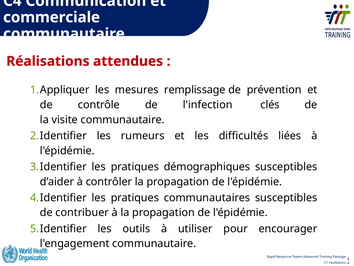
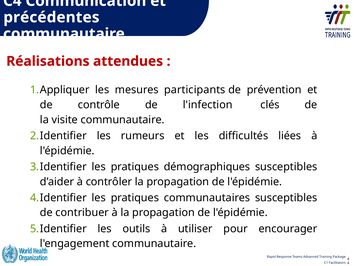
commerciale: commerciale -> précédentes (51, 17)
remplissage: remplissage -> participants (195, 90)
